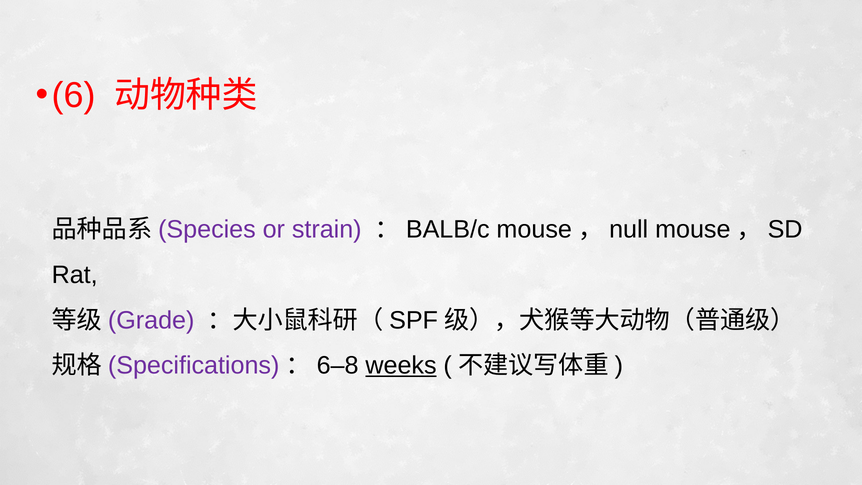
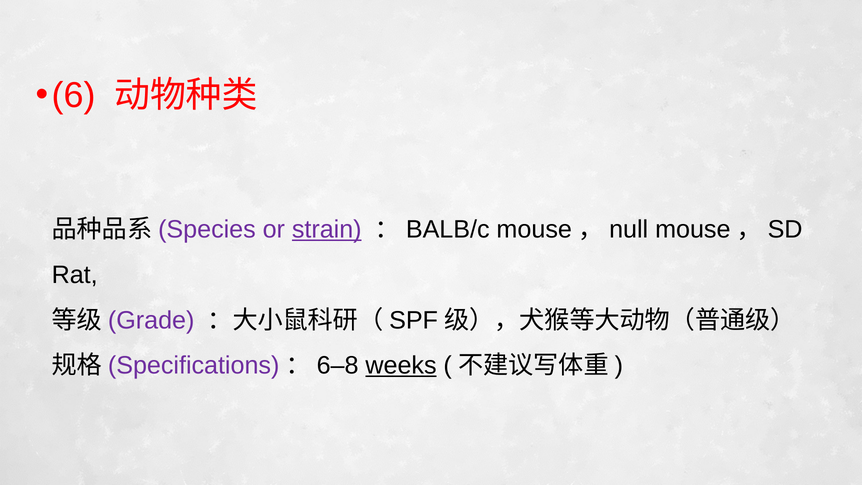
strain underline: none -> present (327, 230)
